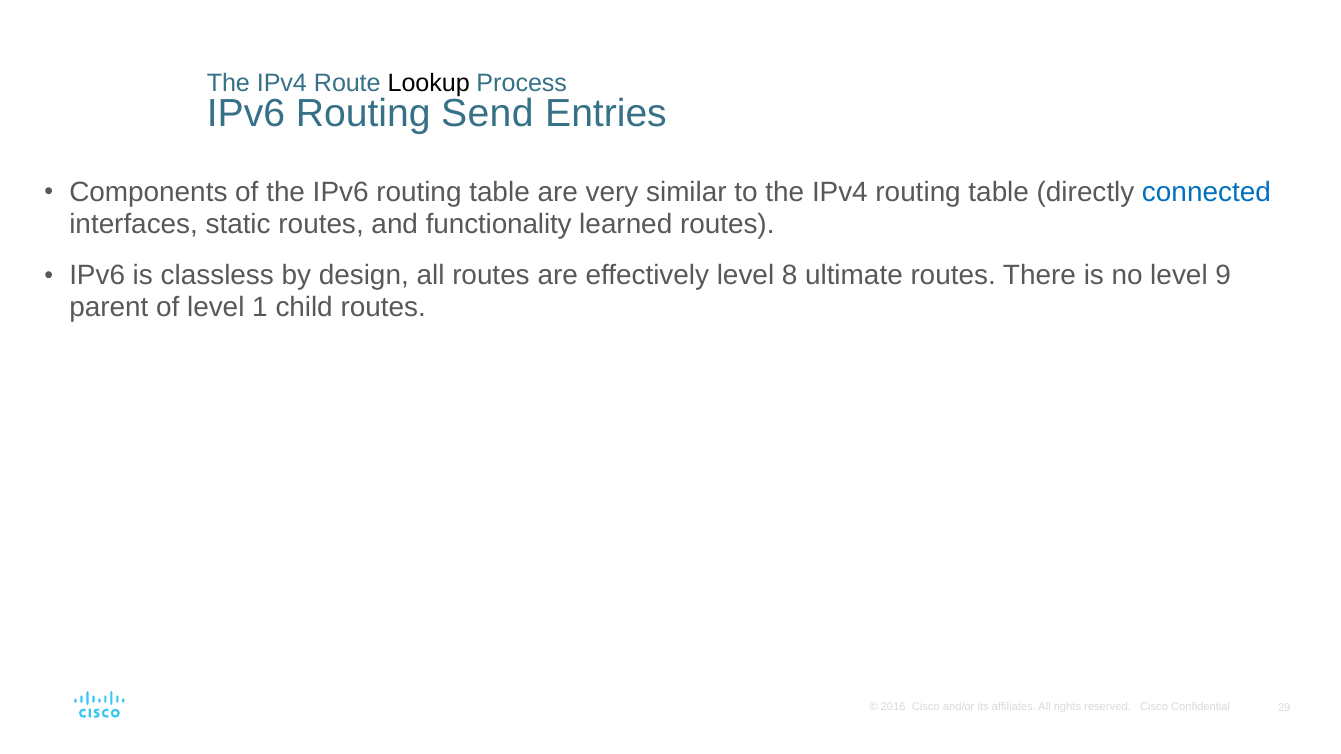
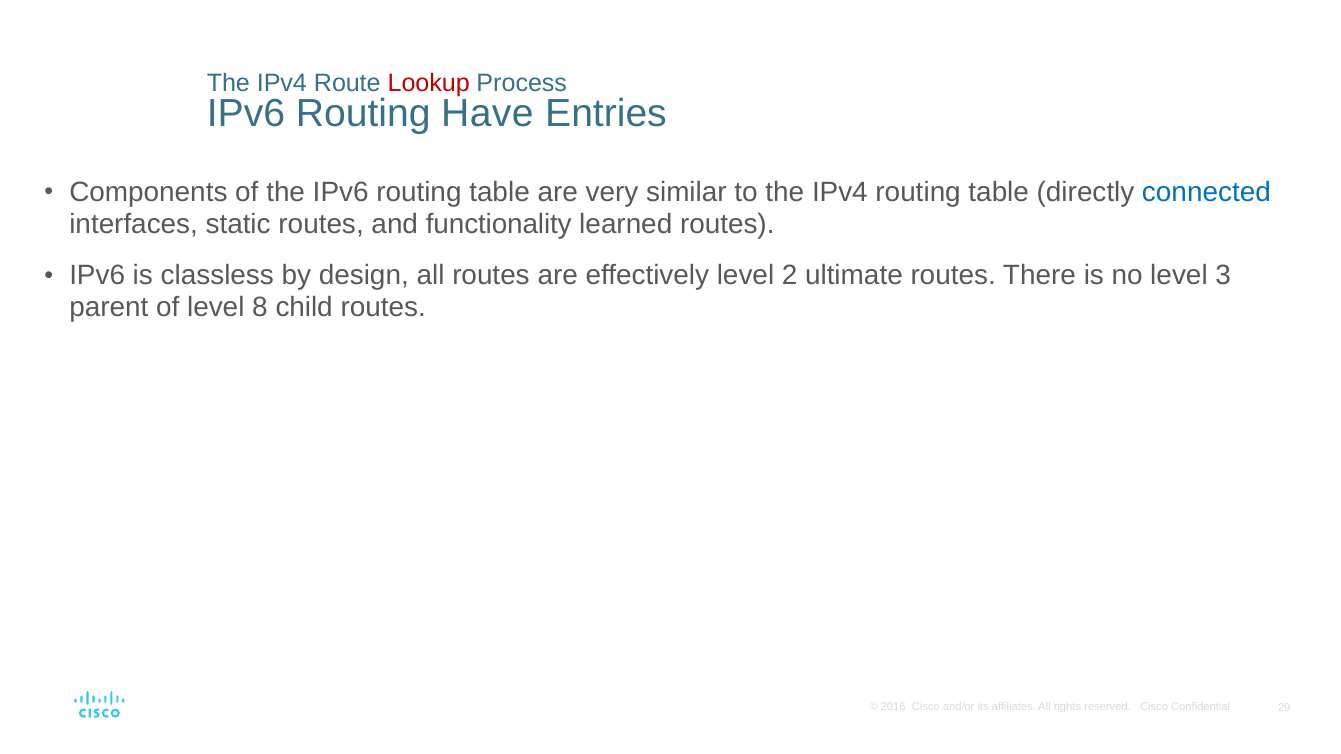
Lookup colour: black -> red (429, 83)
Send: Send -> Have (487, 113)
8: 8 -> 2 (790, 276)
9: 9 -> 3 (1223, 276)
1: 1 -> 8 (260, 308)
